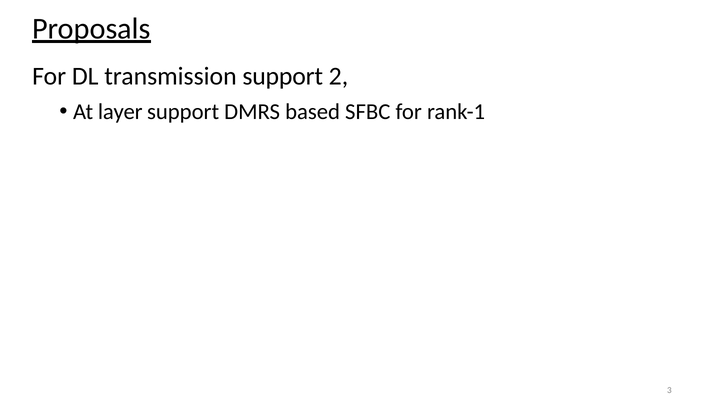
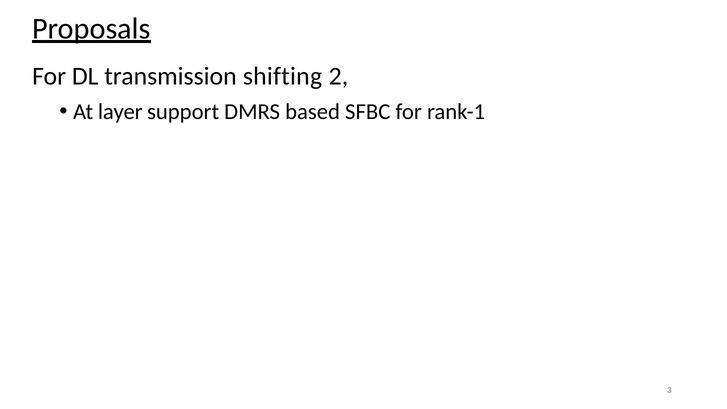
transmission support: support -> shifting (283, 76)
